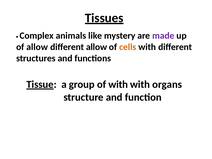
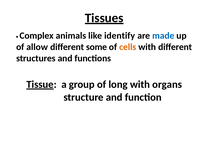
mystery: mystery -> identify (120, 36)
made colour: purple -> blue (163, 36)
different allow: allow -> some (97, 47)
of with: with -> long (118, 84)
